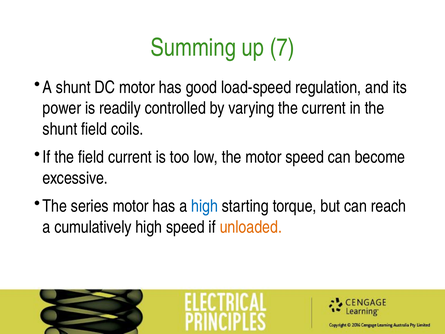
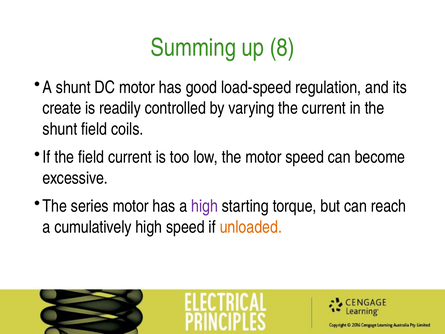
7: 7 -> 8 (282, 48)
power: power -> create (62, 108)
high colour: blue -> purple (205, 206)
